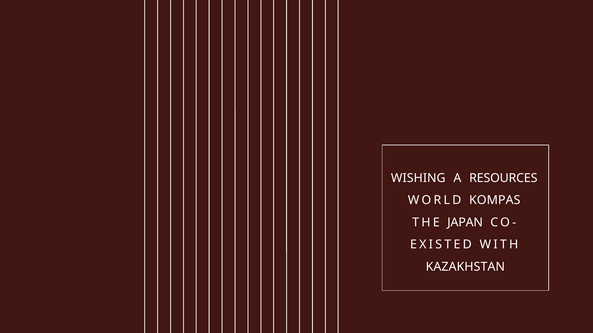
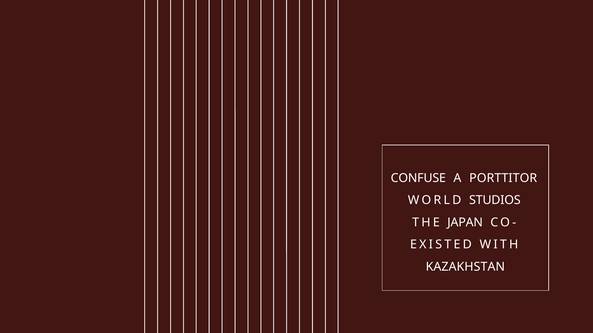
WISHING: WISHING -> CONFUSE (418, 178)
RESOURCES: RESOURCES -> PORTTITOR (503, 178)
KOMPAS: KOMPAS -> STUDIOS (495, 200)
